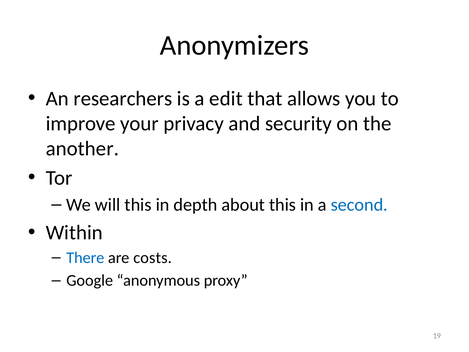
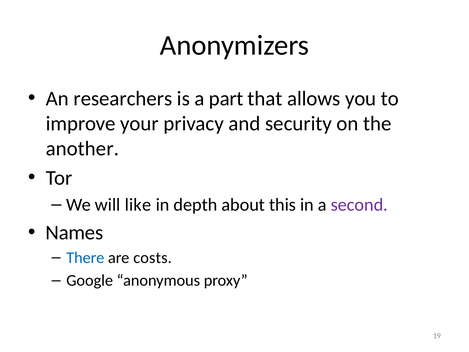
edit: edit -> part (226, 98)
will this: this -> like (138, 205)
second colour: blue -> purple (359, 205)
Within: Within -> Names (74, 232)
